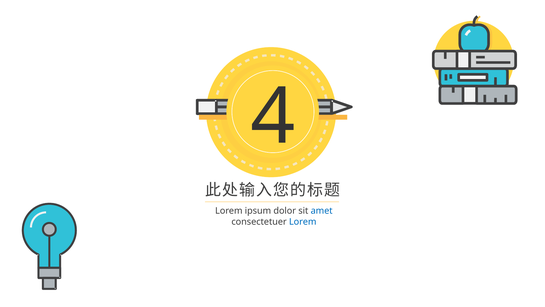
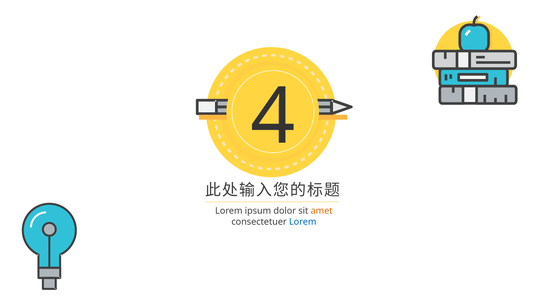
amet colour: blue -> orange (322, 211)
